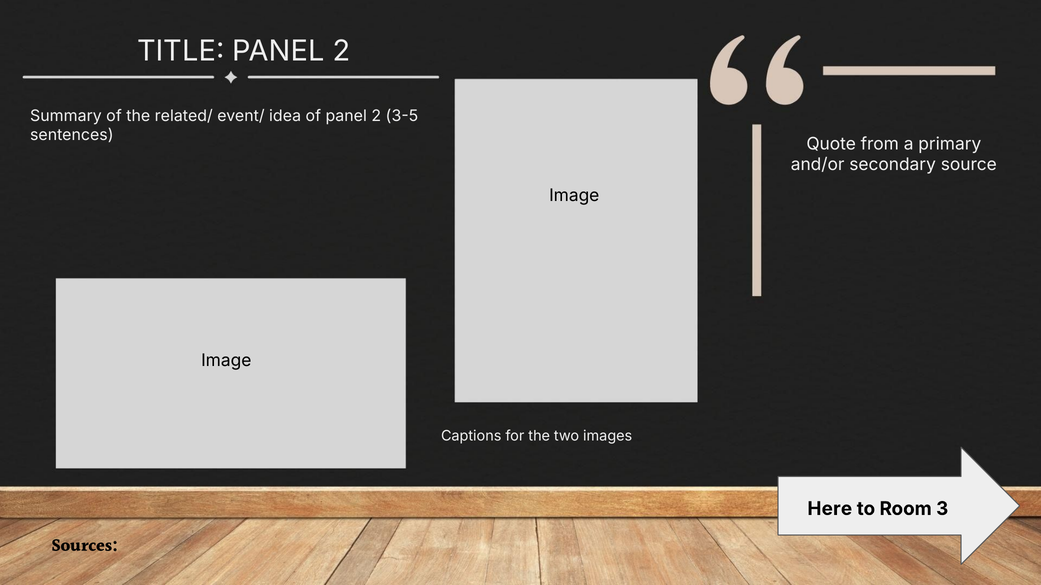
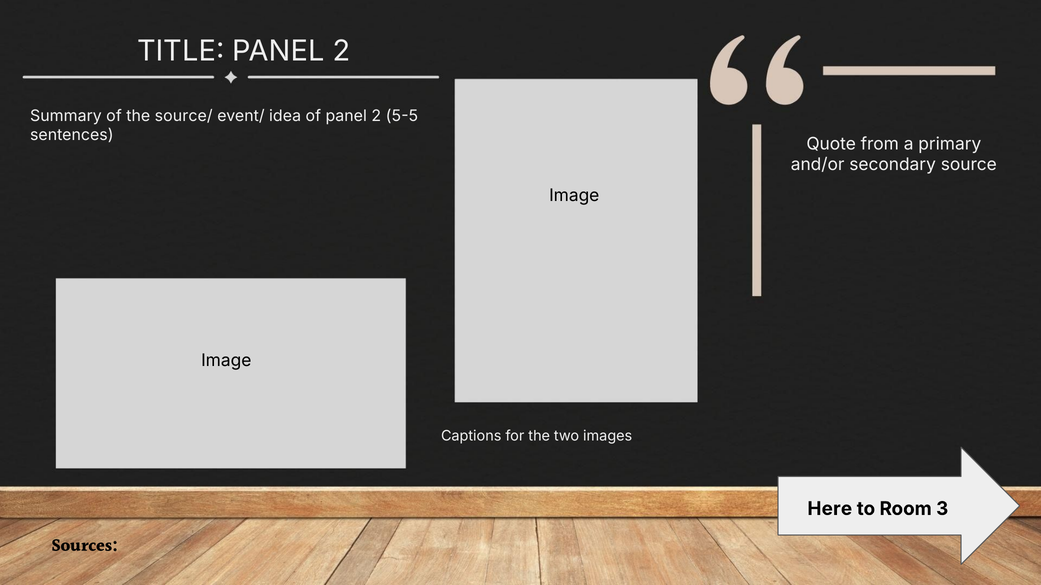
related/: related/ -> source/ (184, 116)
3-5: 3-5 -> 5-5 (402, 116)
